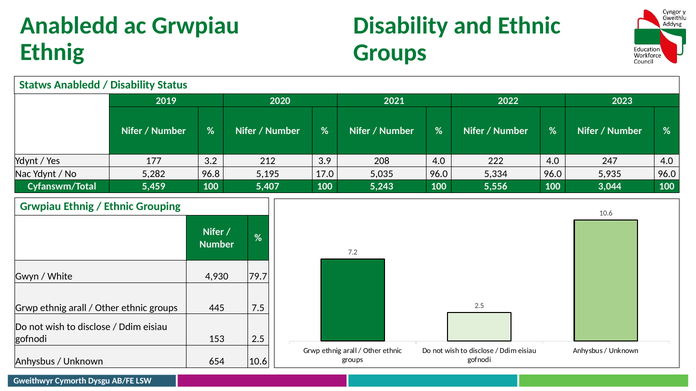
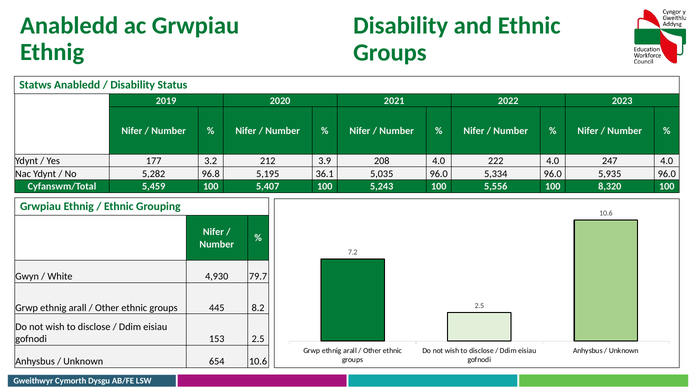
17.0: 17.0 -> 36.1 (325, 174)
3,044: 3,044 -> 8,320 (610, 187)
7.5: 7.5 -> 8.2 (258, 308)
